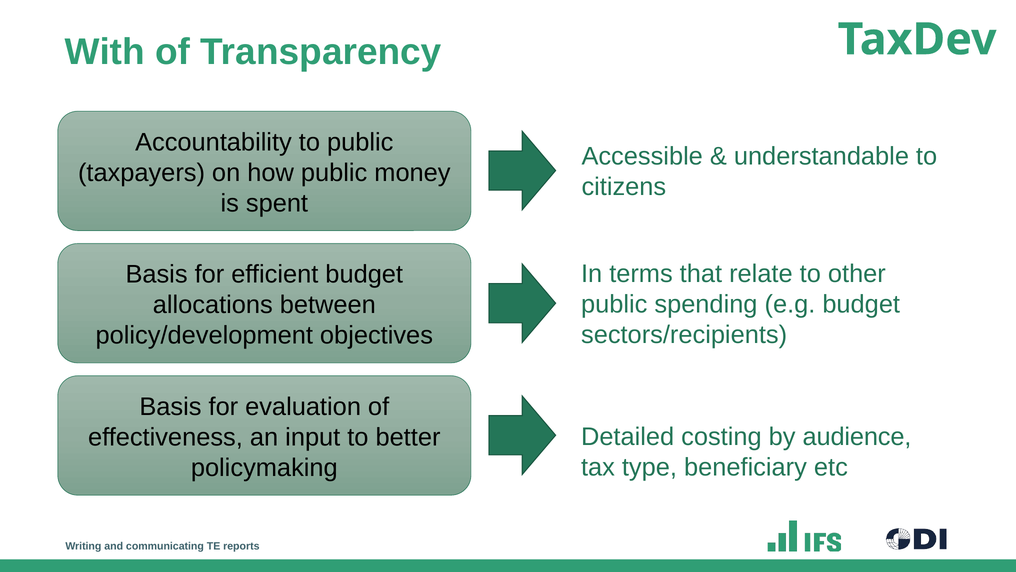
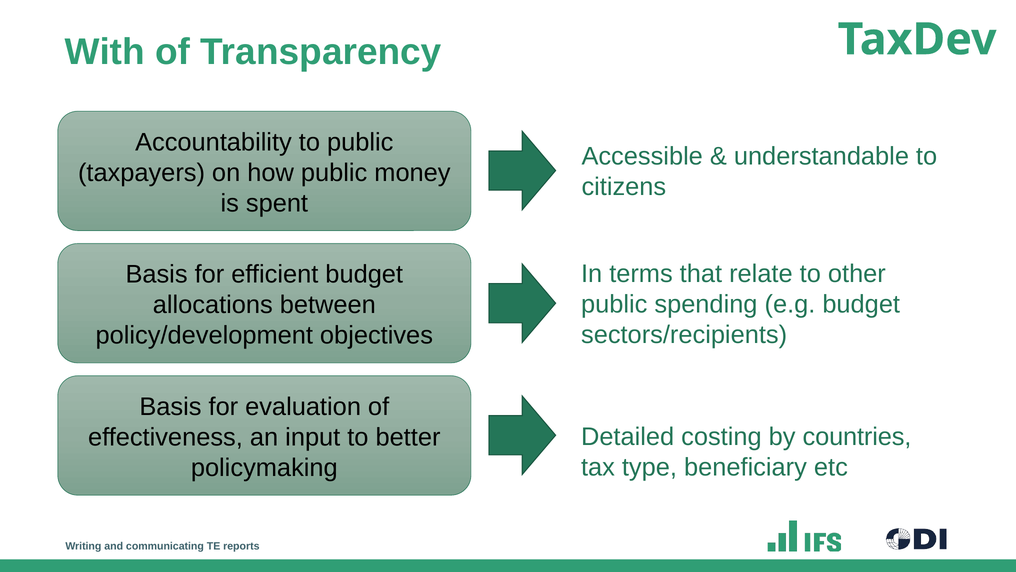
audience: audience -> countries (857, 436)
